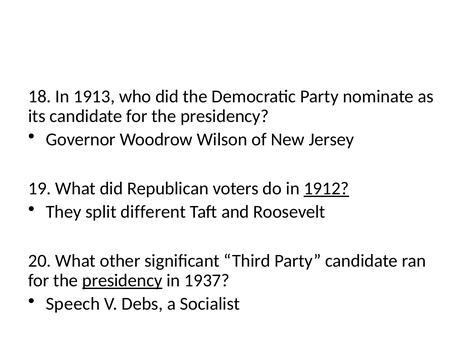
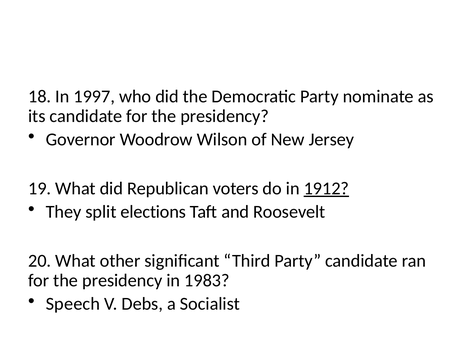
1913: 1913 -> 1997 (94, 97)
different: different -> elections (153, 212)
presidency underline: present -> none (122, 281)
1937: 1937 -> 1983 (207, 281)
